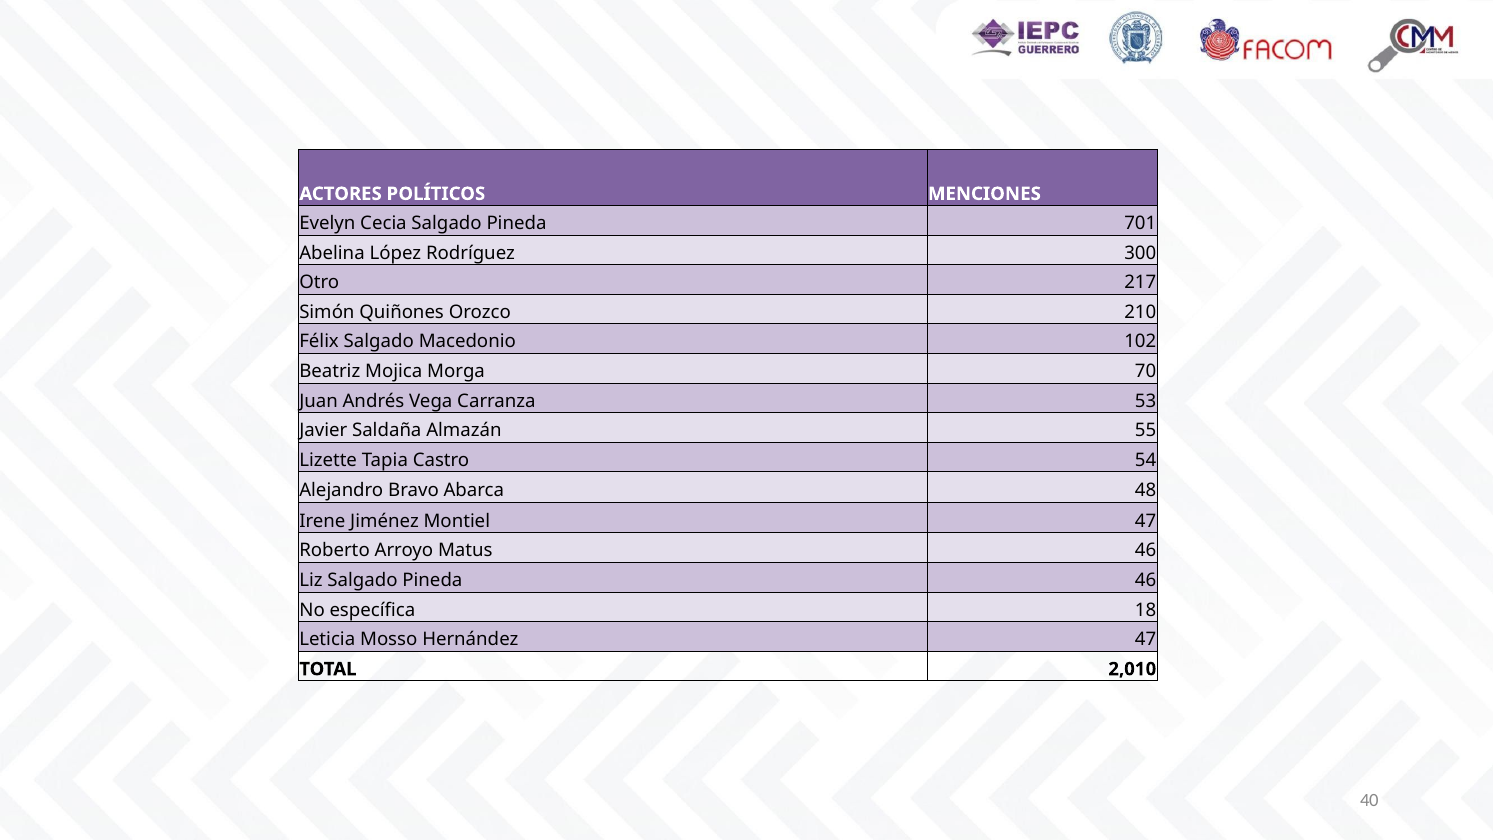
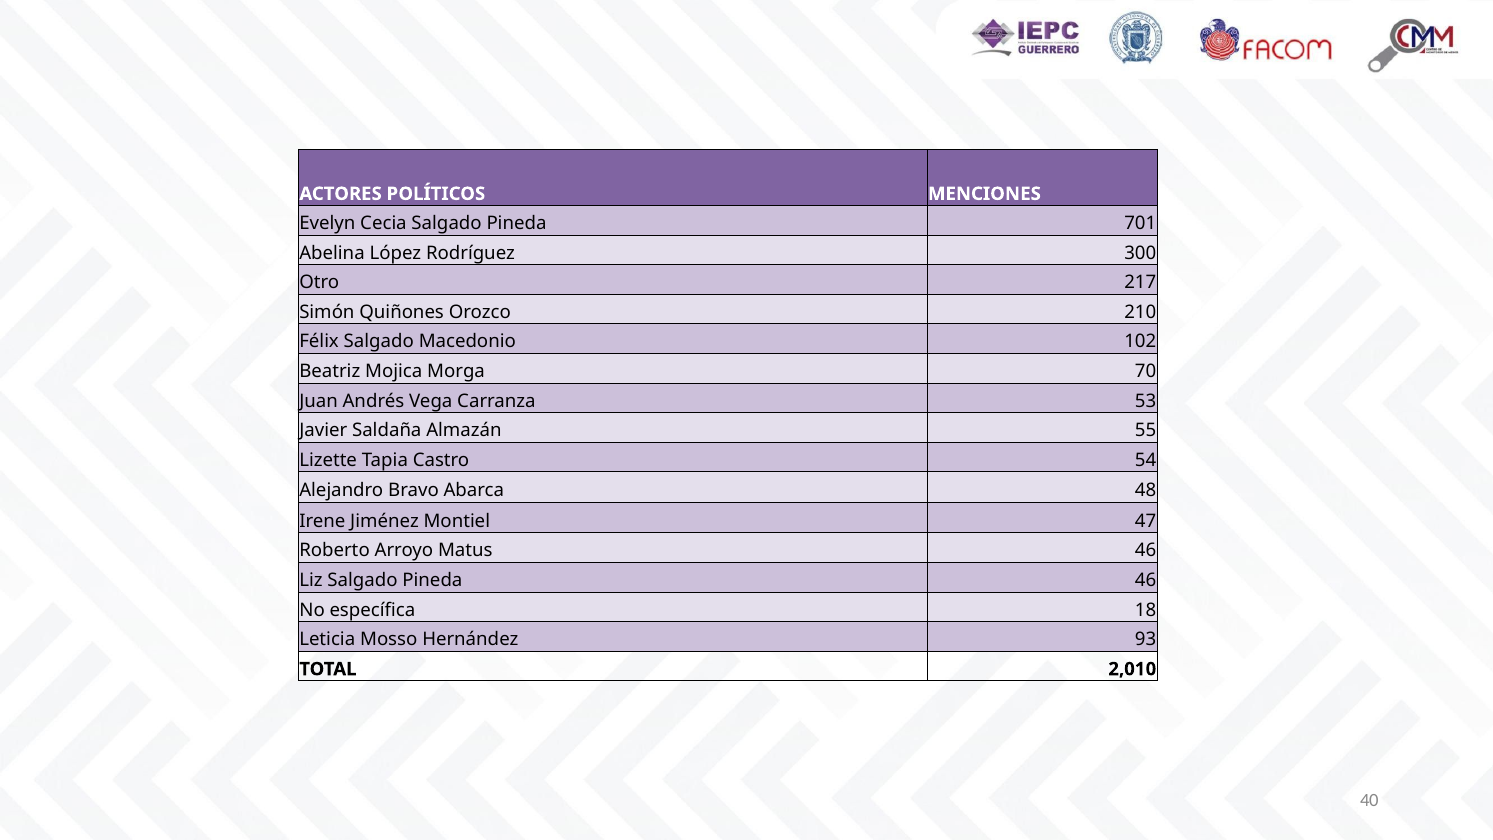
Hernández 47: 47 -> 93 (1146, 639)
